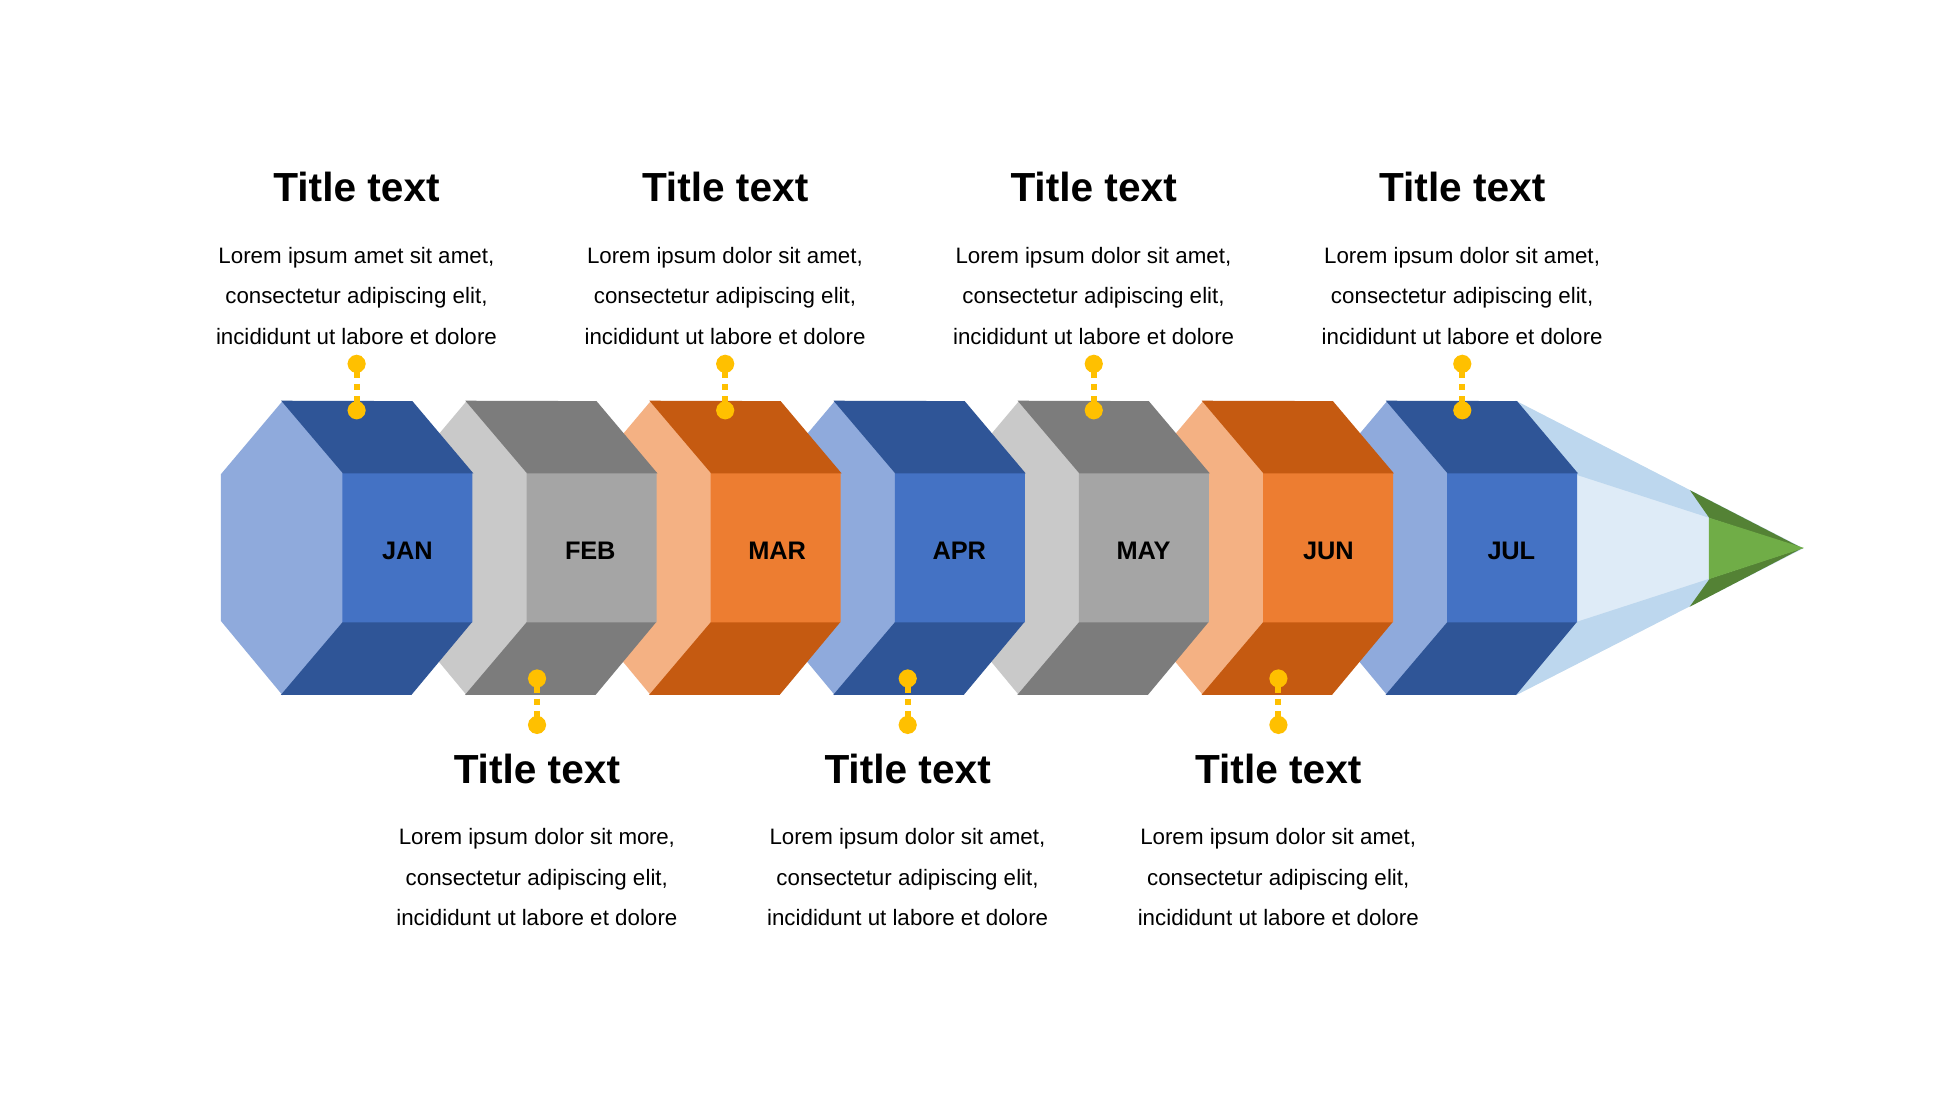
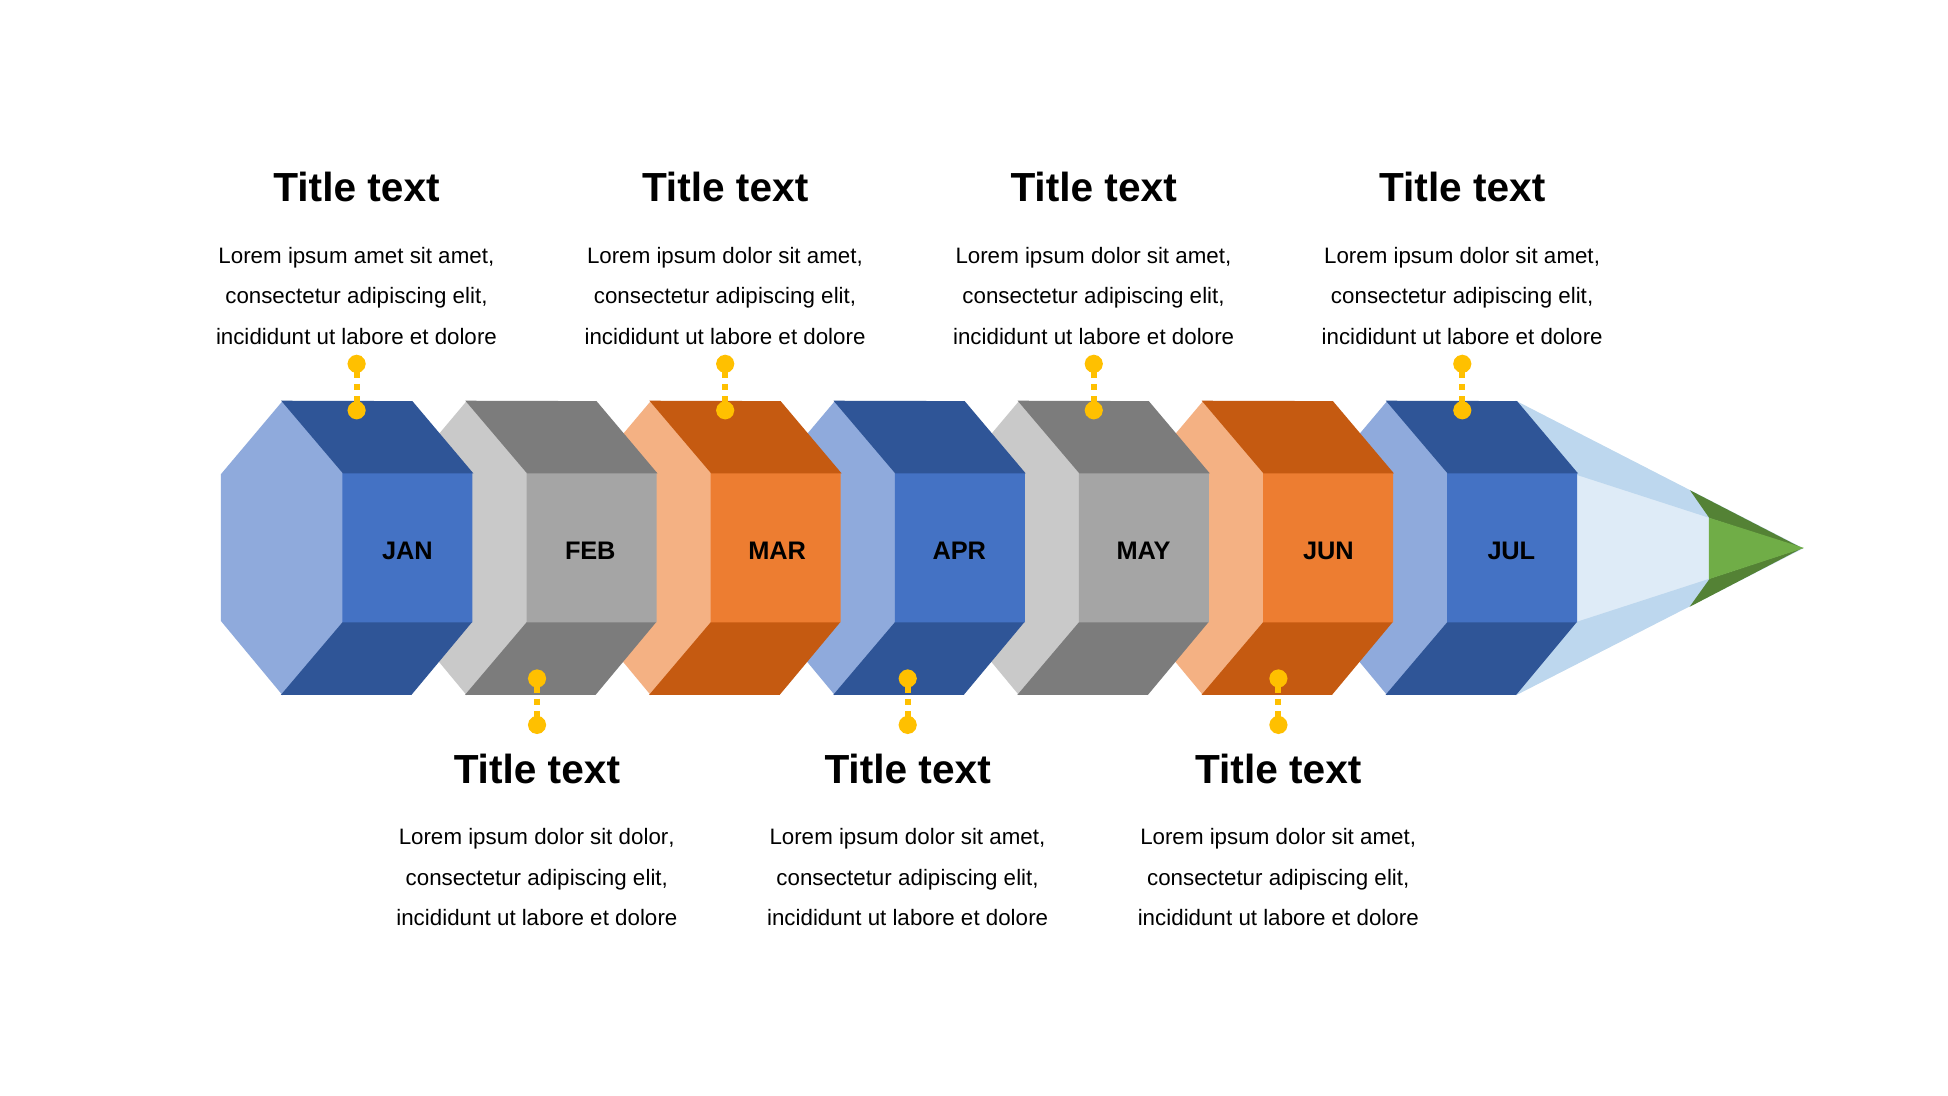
sit more: more -> dolor (647, 837)
